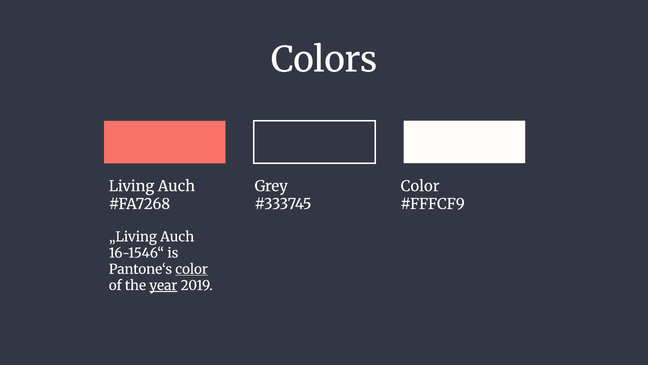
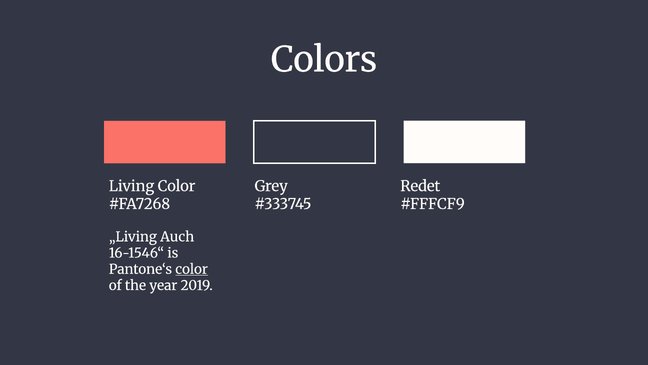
Living Auch: Auch -> Color (177, 186)
Grey Color: Color -> Redet (420, 186)
year underline: present -> none (163, 285)
